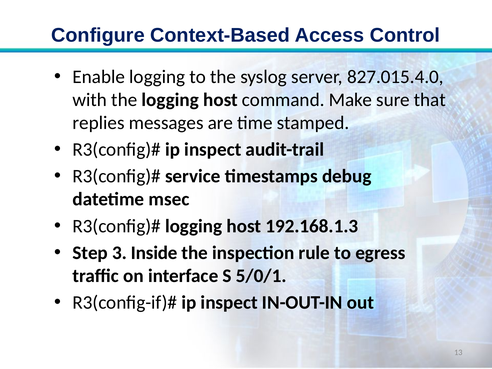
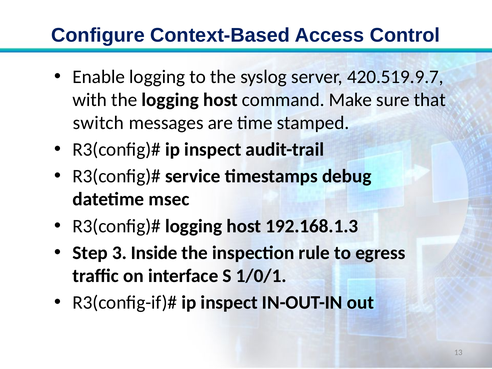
827.015.4.0: 827.015.4.0 -> 420.519.9.7 (395, 77)
replies: replies -> switch (98, 123)
5/0/1: 5/0/1 -> 1/0/1 (261, 276)
